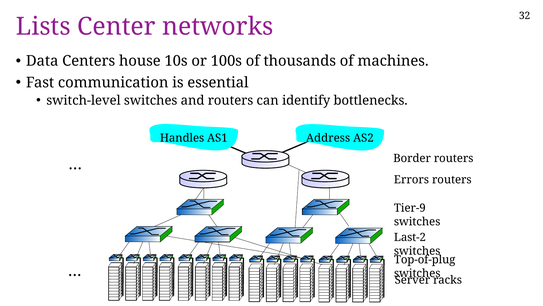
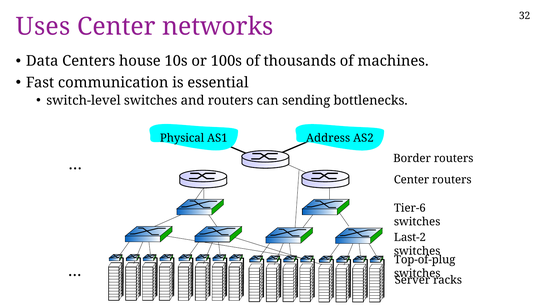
Lists: Lists -> Uses (43, 26)
identify: identify -> sending (306, 100)
Handles: Handles -> Physical (182, 138)
Errors: Errors -> Center (412, 179)
Tier-9: Tier-9 -> Tier-6 (410, 208)
